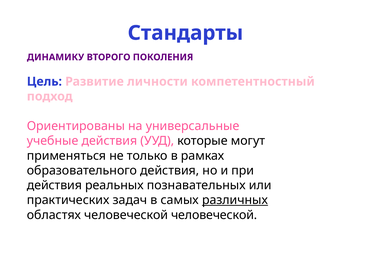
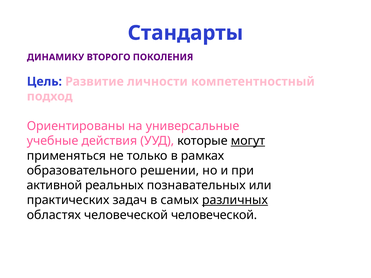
могут underline: none -> present (248, 141)
образовательного действия: действия -> решении (170, 171)
действия: действия -> активной (54, 186)
